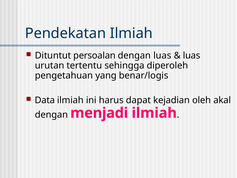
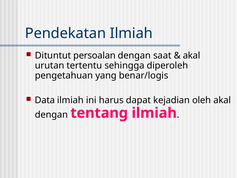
dengan luas: luas -> saat (162, 55)
luas: luas -> akal (192, 55)
menjadi: menjadi -> tentang (99, 113)
